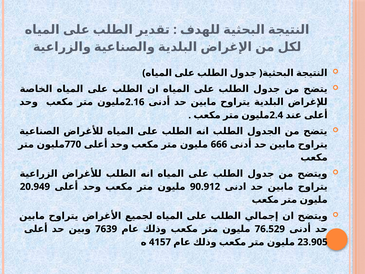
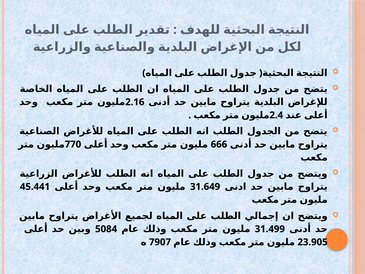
20.949: 20.949 -> 45.441 (35, 187)
90.912: 90.912 -> 31.649 (205, 187)
7639: 7639 -> 5084 (106, 229)
76.529: 76.529 -> 31.499 (270, 229)
4157: 4157 -> 7907 (160, 242)
